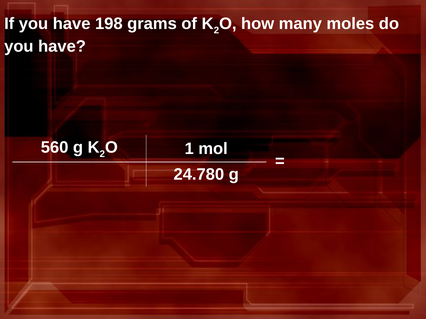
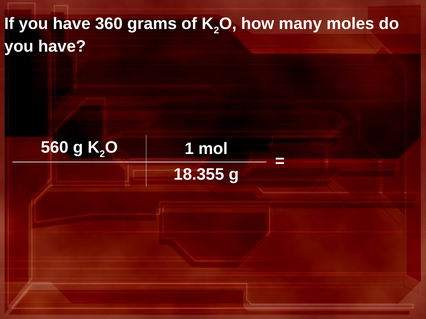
198: 198 -> 360 (109, 24)
24.780: 24.780 -> 18.355 (199, 175)
